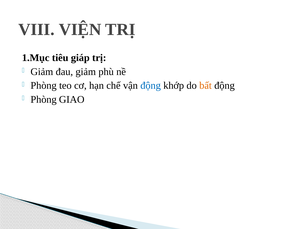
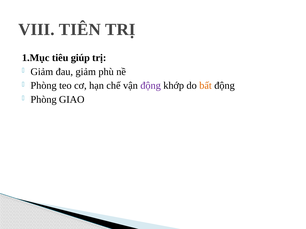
VIỆN: VIỆN -> TIÊN (80, 29)
giáp: giáp -> giúp (80, 58)
động colour: blue -> purple (151, 86)
